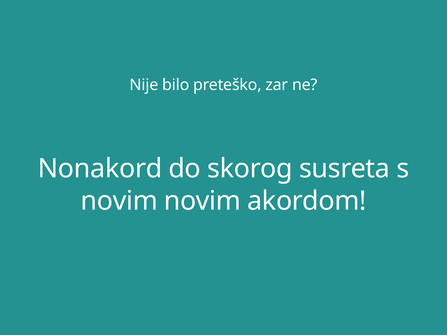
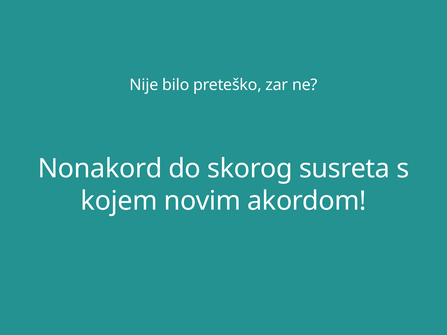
novim: novim -> kojem (119, 201)
